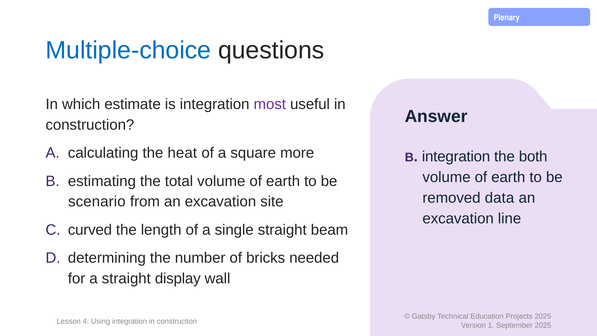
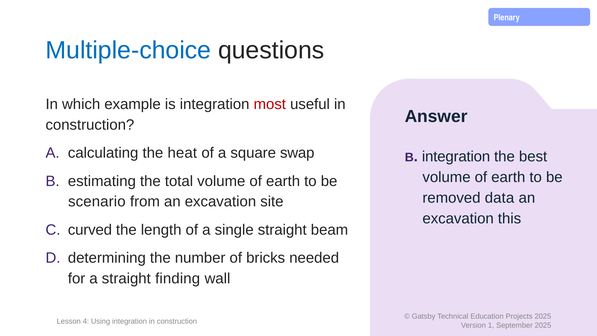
estimate: estimate -> example (133, 104)
most colour: purple -> red (270, 104)
more: more -> swap (297, 153)
both: both -> best (533, 157)
line: line -> this (510, 218)
display: display -> finding (178, 278)
